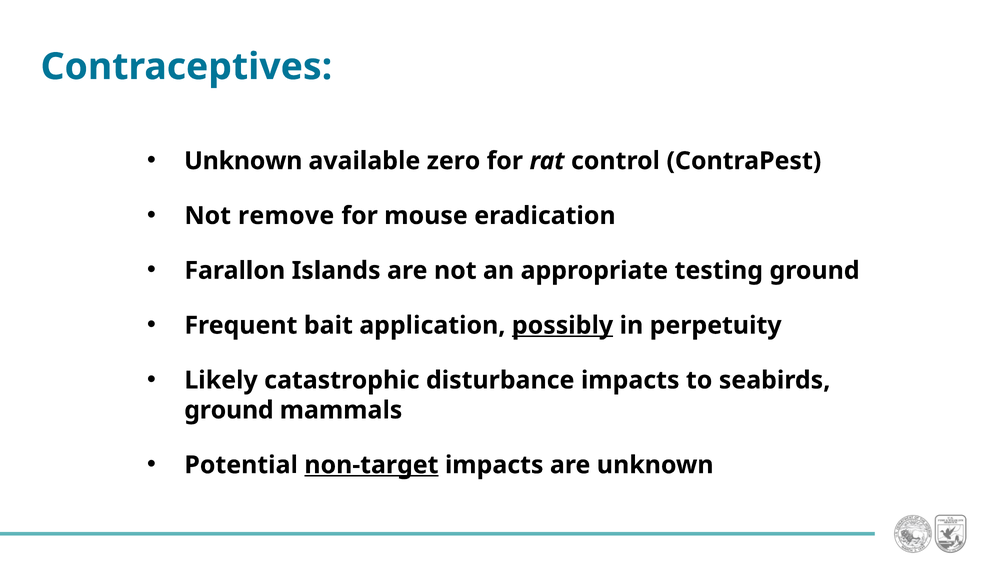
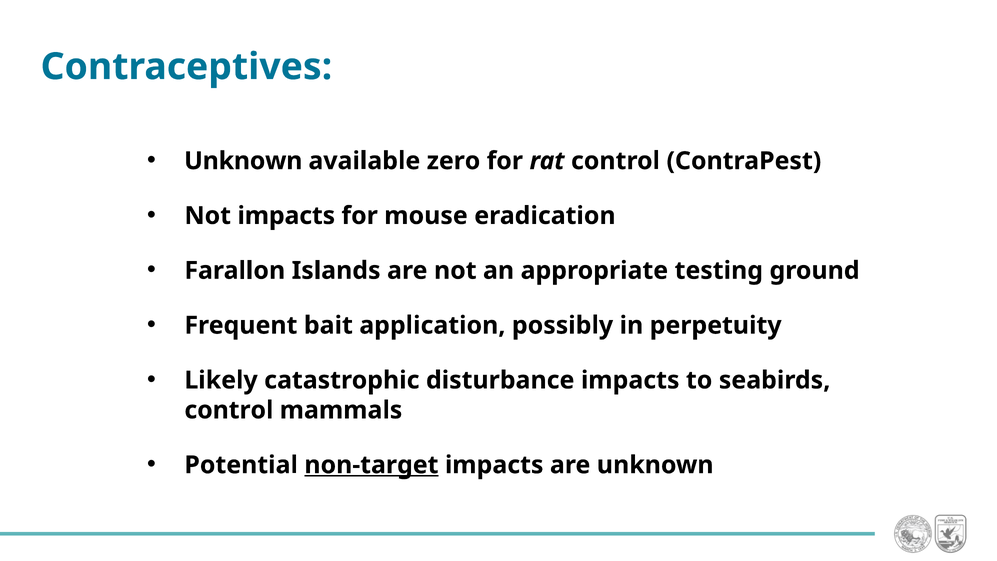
Not remove: remove -> impacts (286, 216)
possibly underline: present -> none (563, 325)
ground: ground -> control (229, 410)
